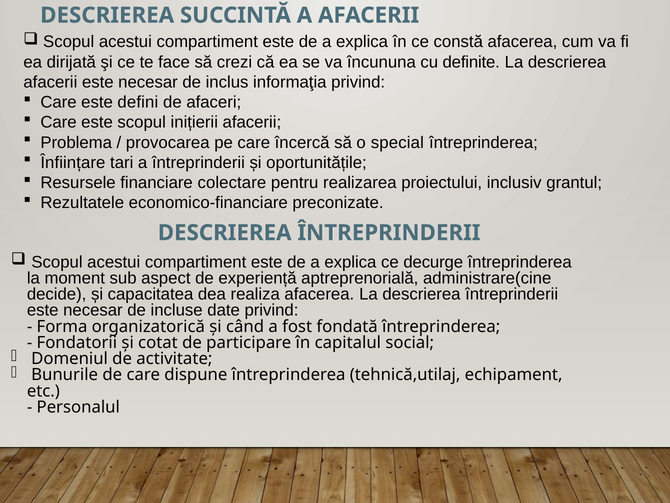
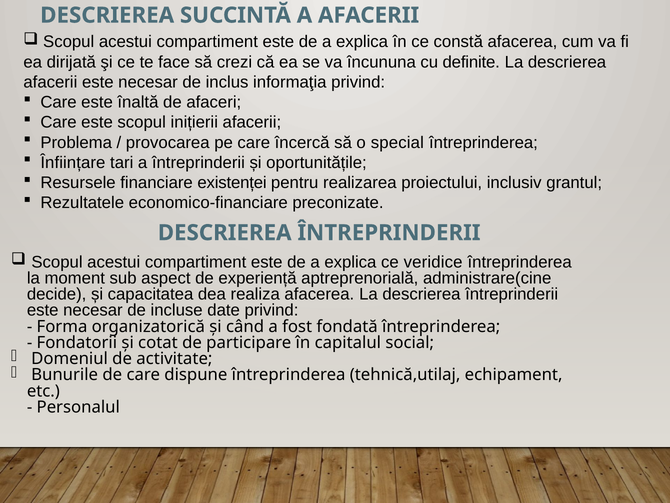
defini: defini -> înaltă (138, 102)
colectare: colectare -> existenței (232, 183)
decurge: decurge -> veridice (433, 262)
